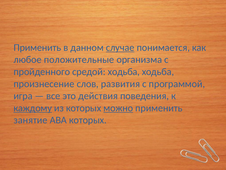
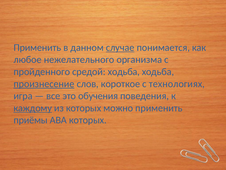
положительные: положительные -> нежелательного (79, 59)
произнесение underline: none -> present (44, 84)
развития: развития -> короткое (120, 84)
программой: программой -> технологиях (177, 84)
действия: действия -> обучения (98, 96)
можно underline: present -> none (118, 108)
занятие: занятие -> приёмы (31, 120)
